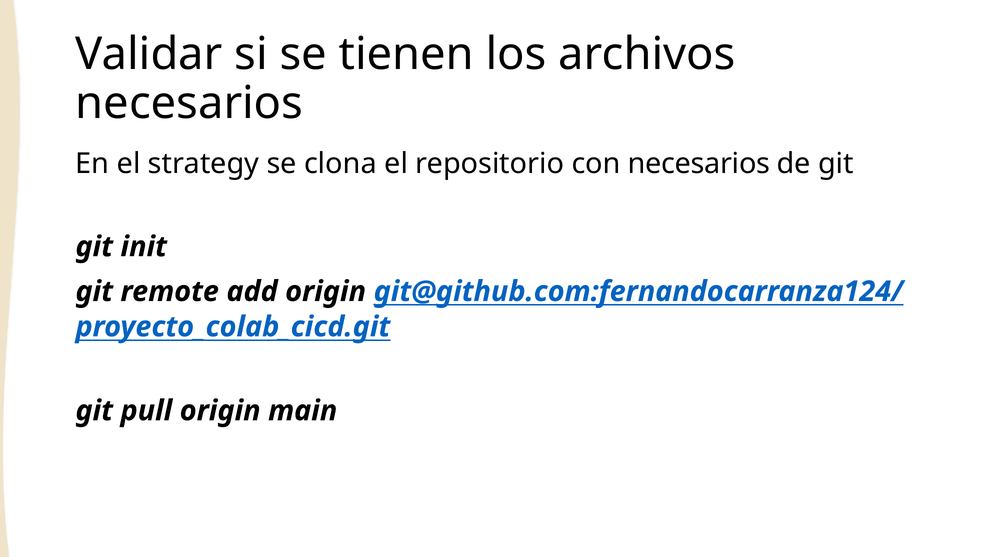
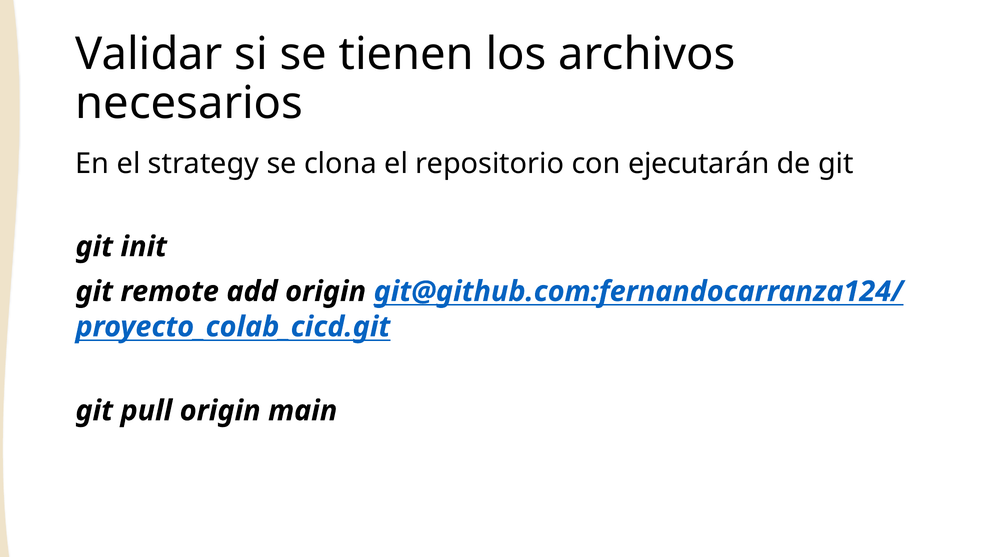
con necesarios: necesarios -> ejecutarán (699, 164)
